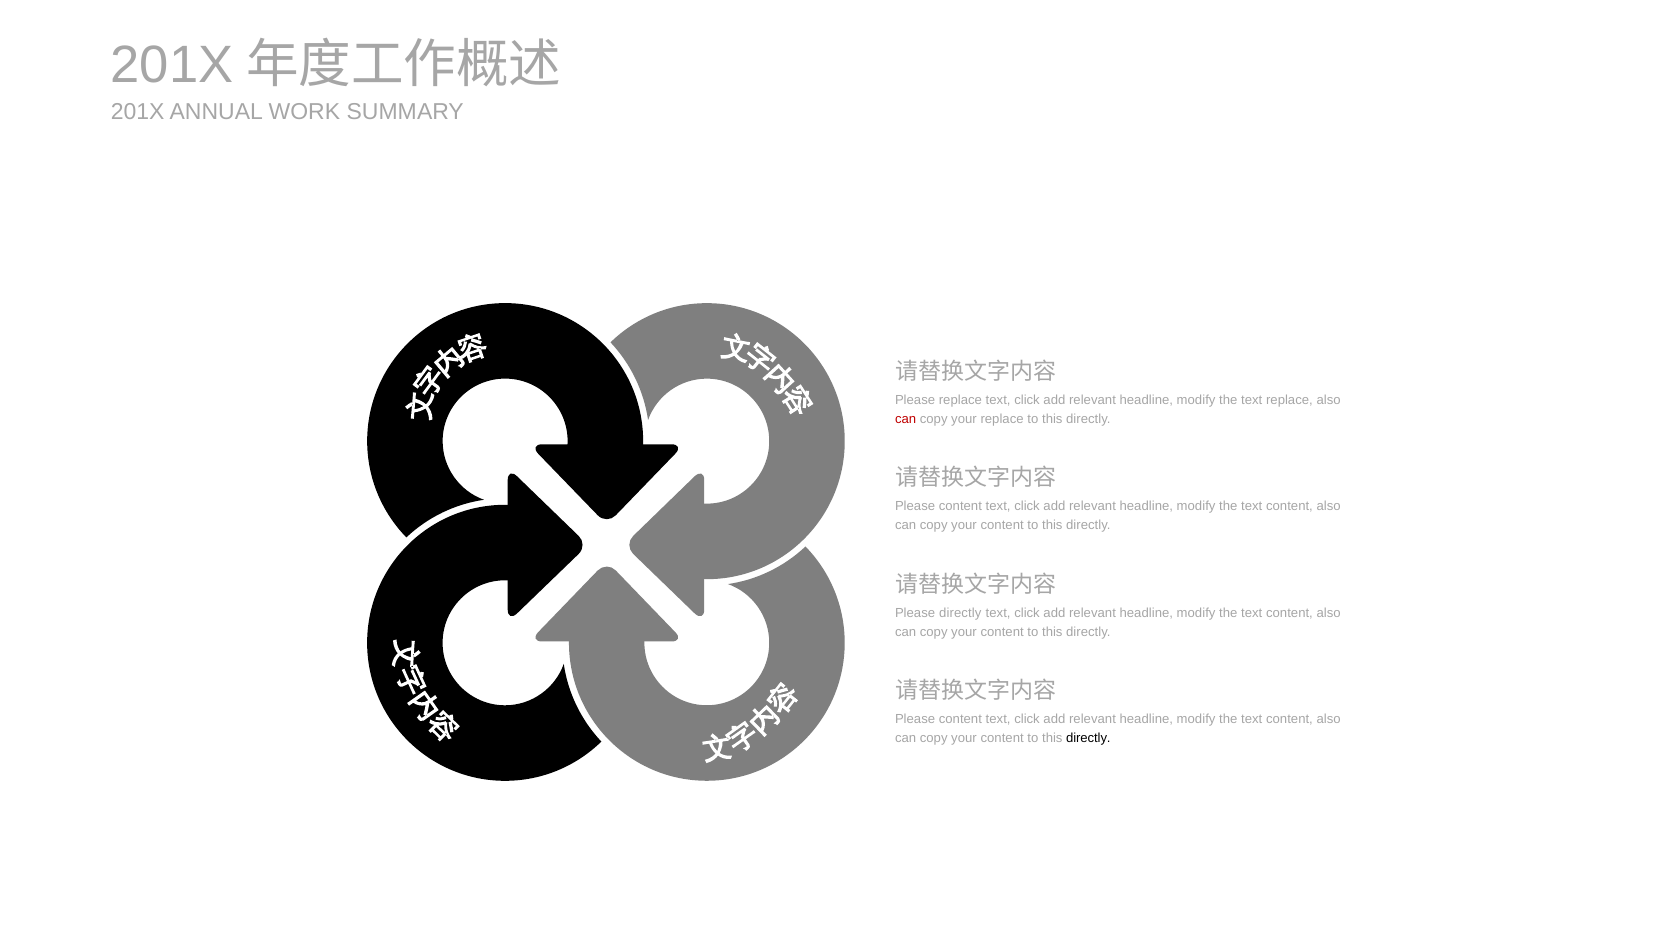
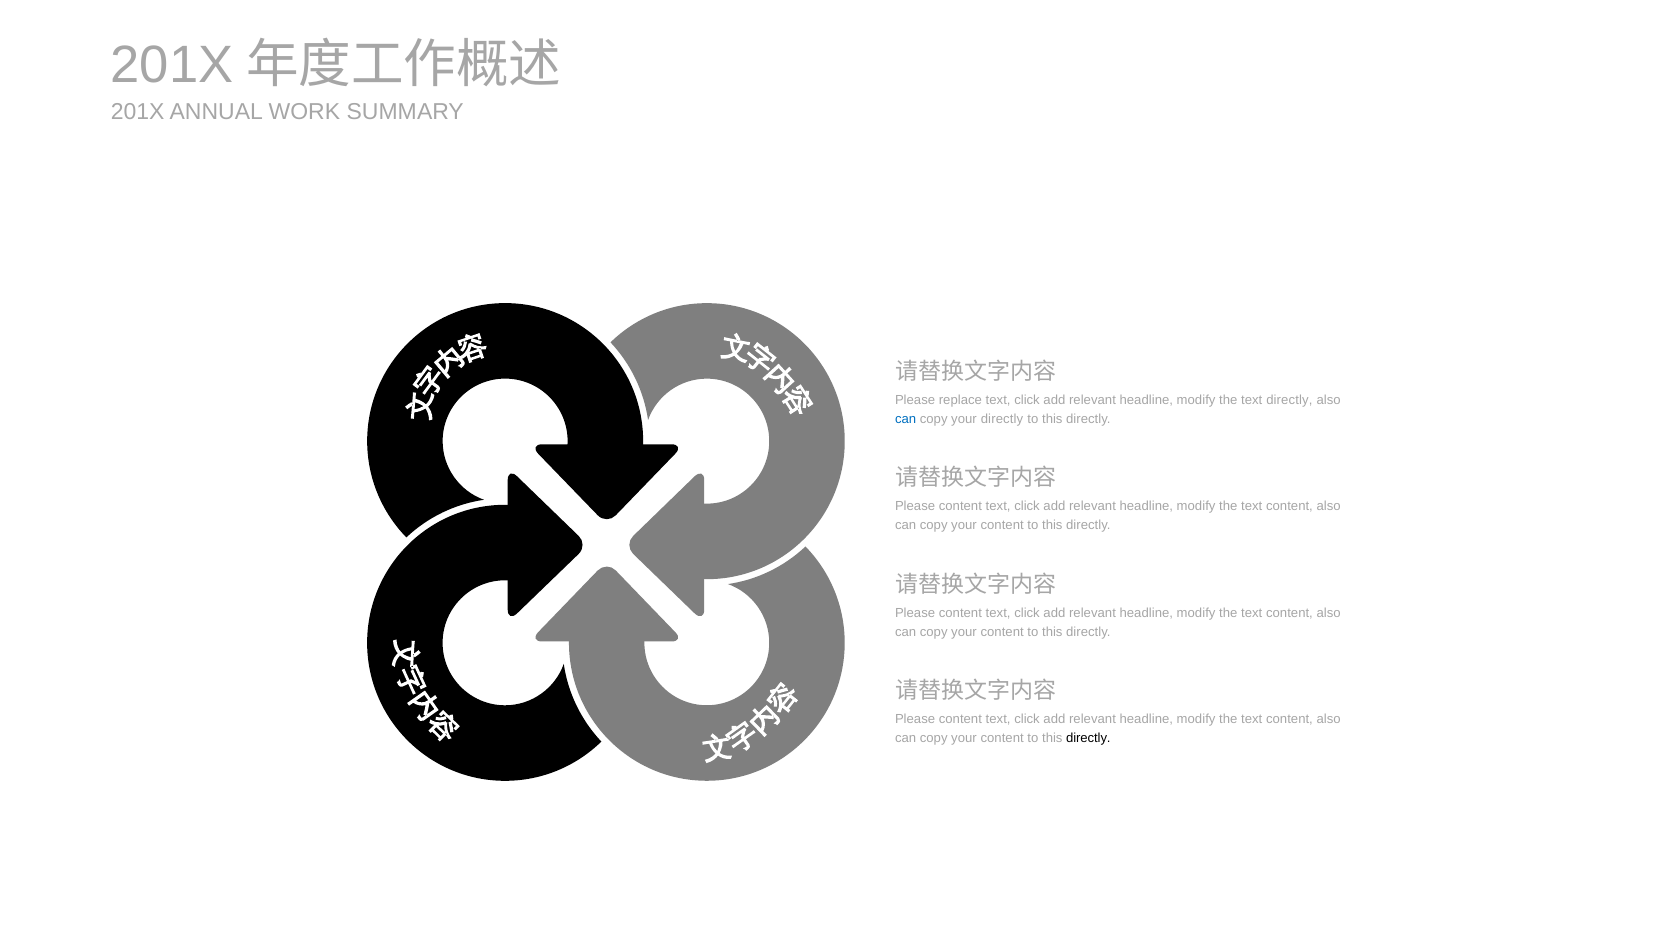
text replace: replace -> directly (1289, 400)
can colour: red -> blue (906, 419)
your replace: replace -> directly (1002, 419)
directly: directly -> content (960, 613)
